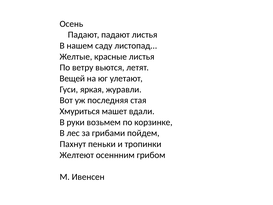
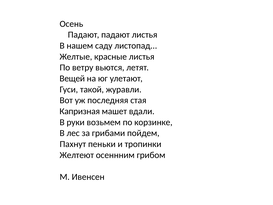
яркая: яркая -> такой (92, 89)
Хмуриться: Хмуриться -> Капризная (80, 111)
